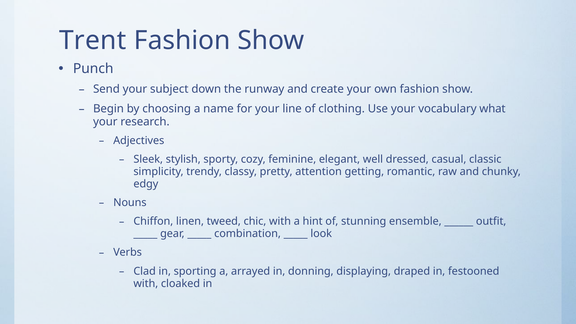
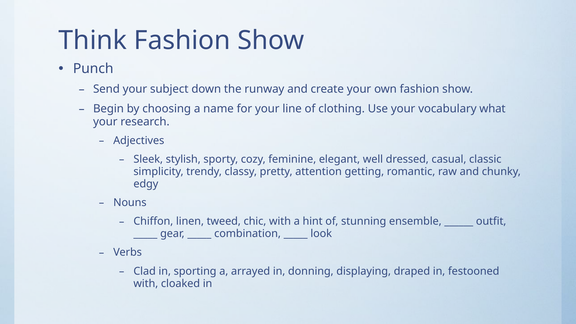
Trent: Trent -> Think (93, 41)
